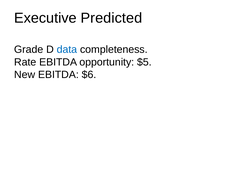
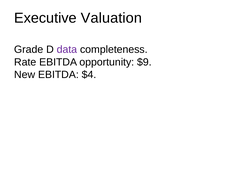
Predicted: Predicted -> Valuation (111, 18)
data colour: blue -> purple (67, 49)
$5: $5 -> $9 (144, 62)
$6: $6 -> $4 (89, 75)
